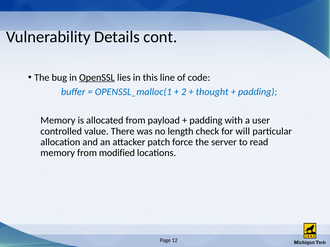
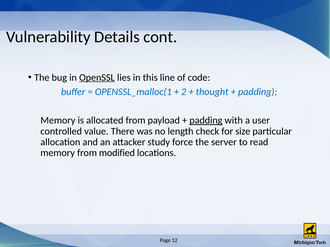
padding underline: none -> present (206, 121)
will: will -> size (243, 131)
patch: patch -> study (159, 142)
